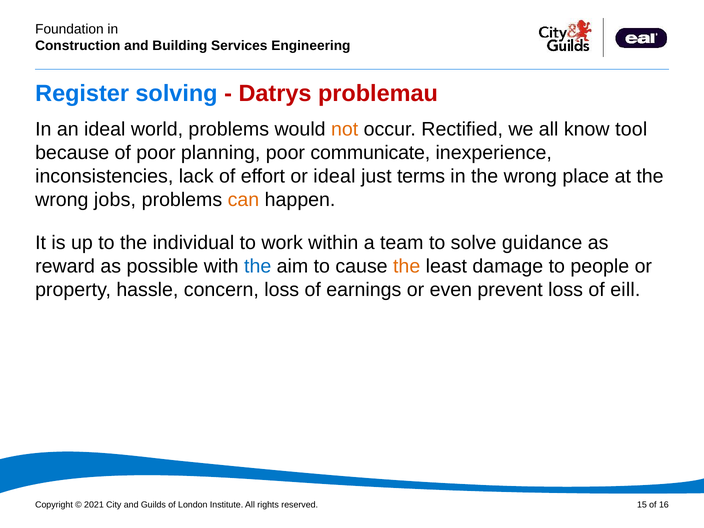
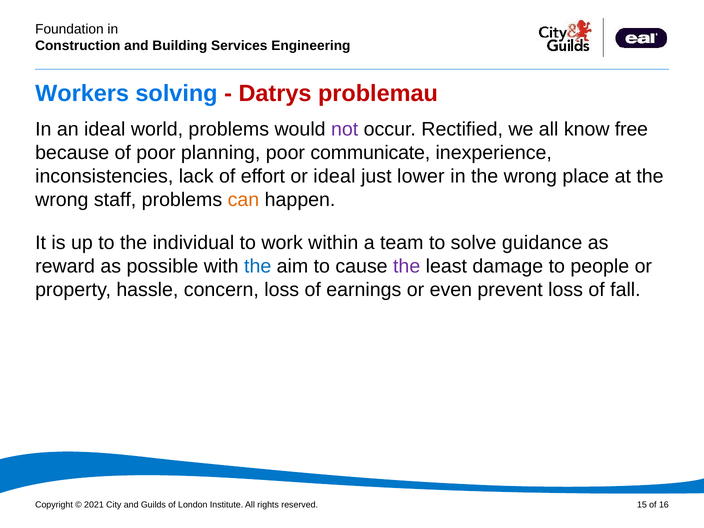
Register: Register -> Workers (82, 93)
not colour: orange -> purple (345, 130)
tool: tool -> free (631, 130)
terms: terms -> lower (421, 176)
jobs: jobs -> staff (115, 200)
the colour: orange -> purple (407, 266)
eill: eill -> fall (625, 290)
